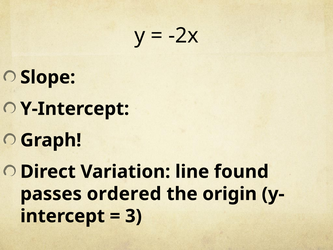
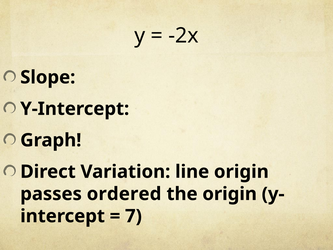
line found: found -> origin (241, 172)
3: 3 -> 7 (133, 216)
